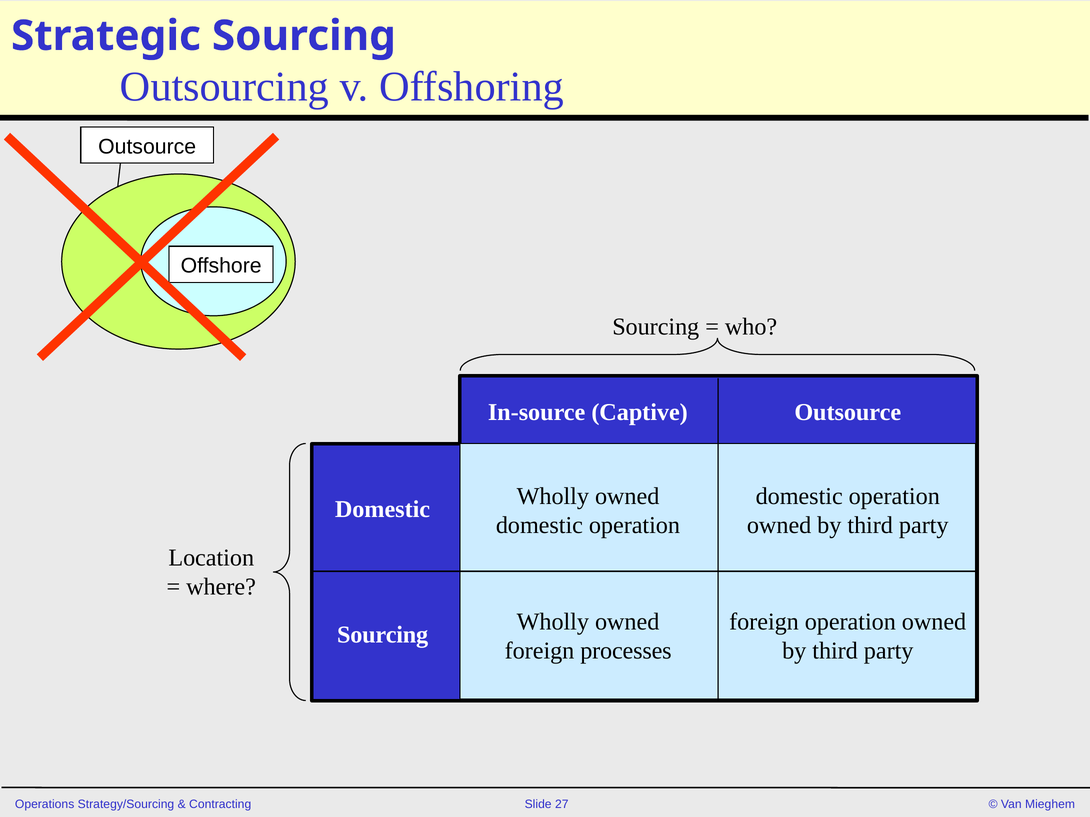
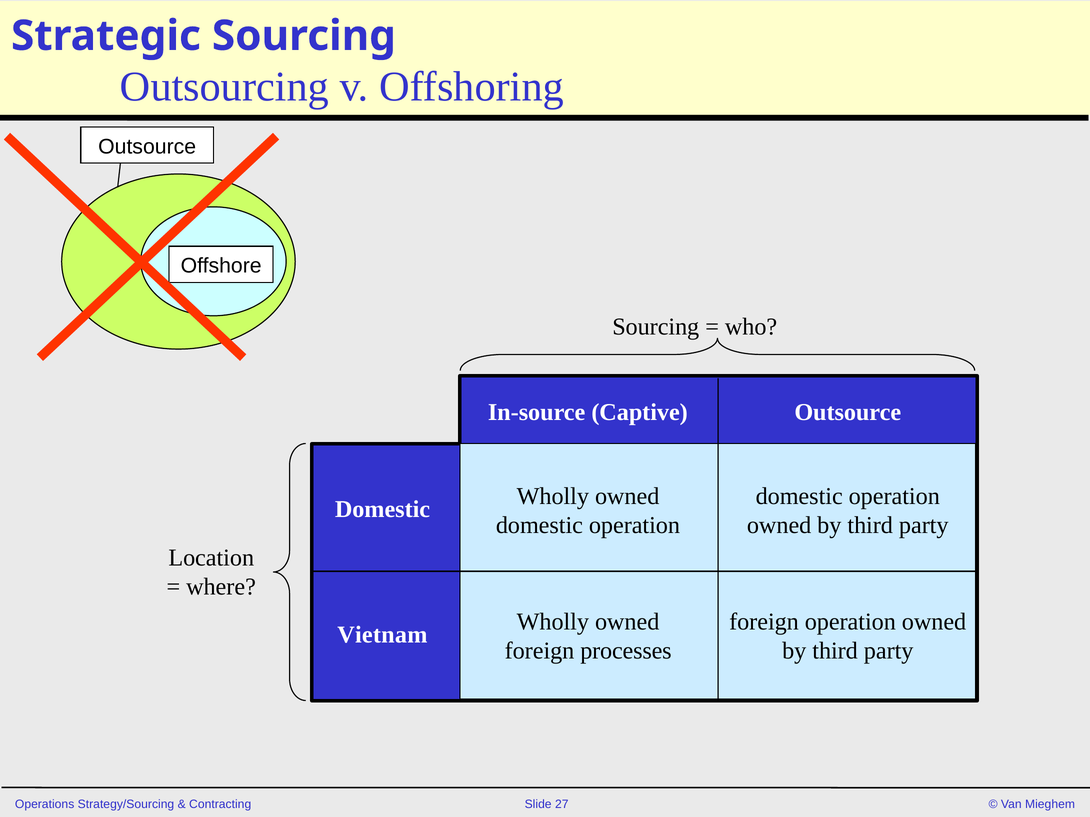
Sourcing: Sourcing -> Vietnam (382, 635)
